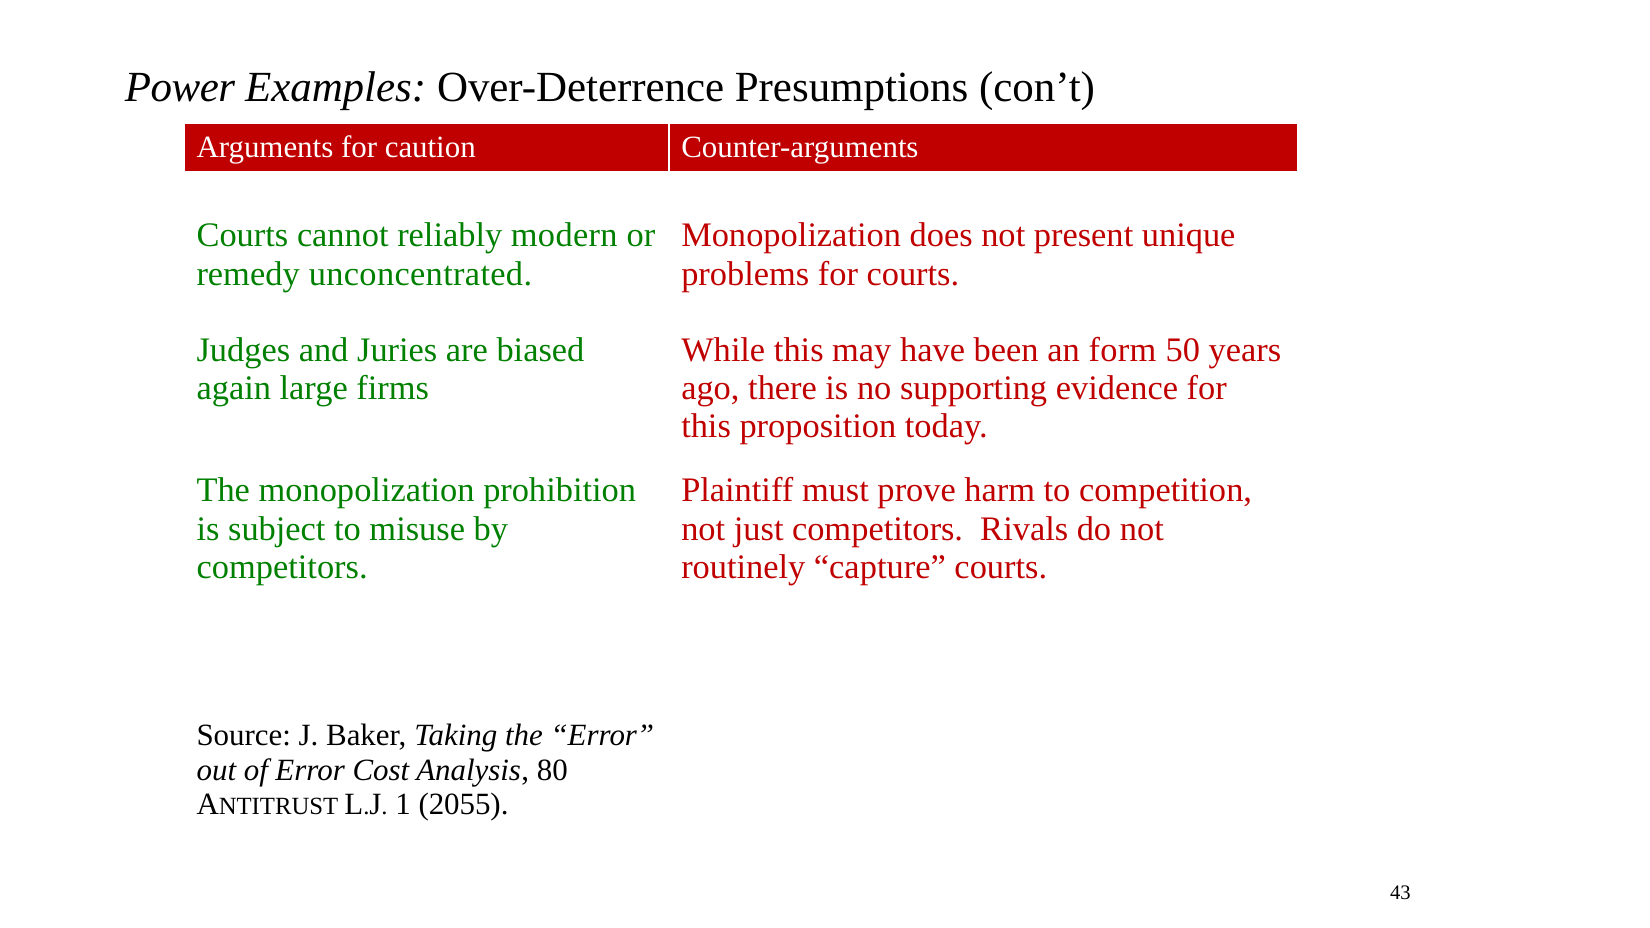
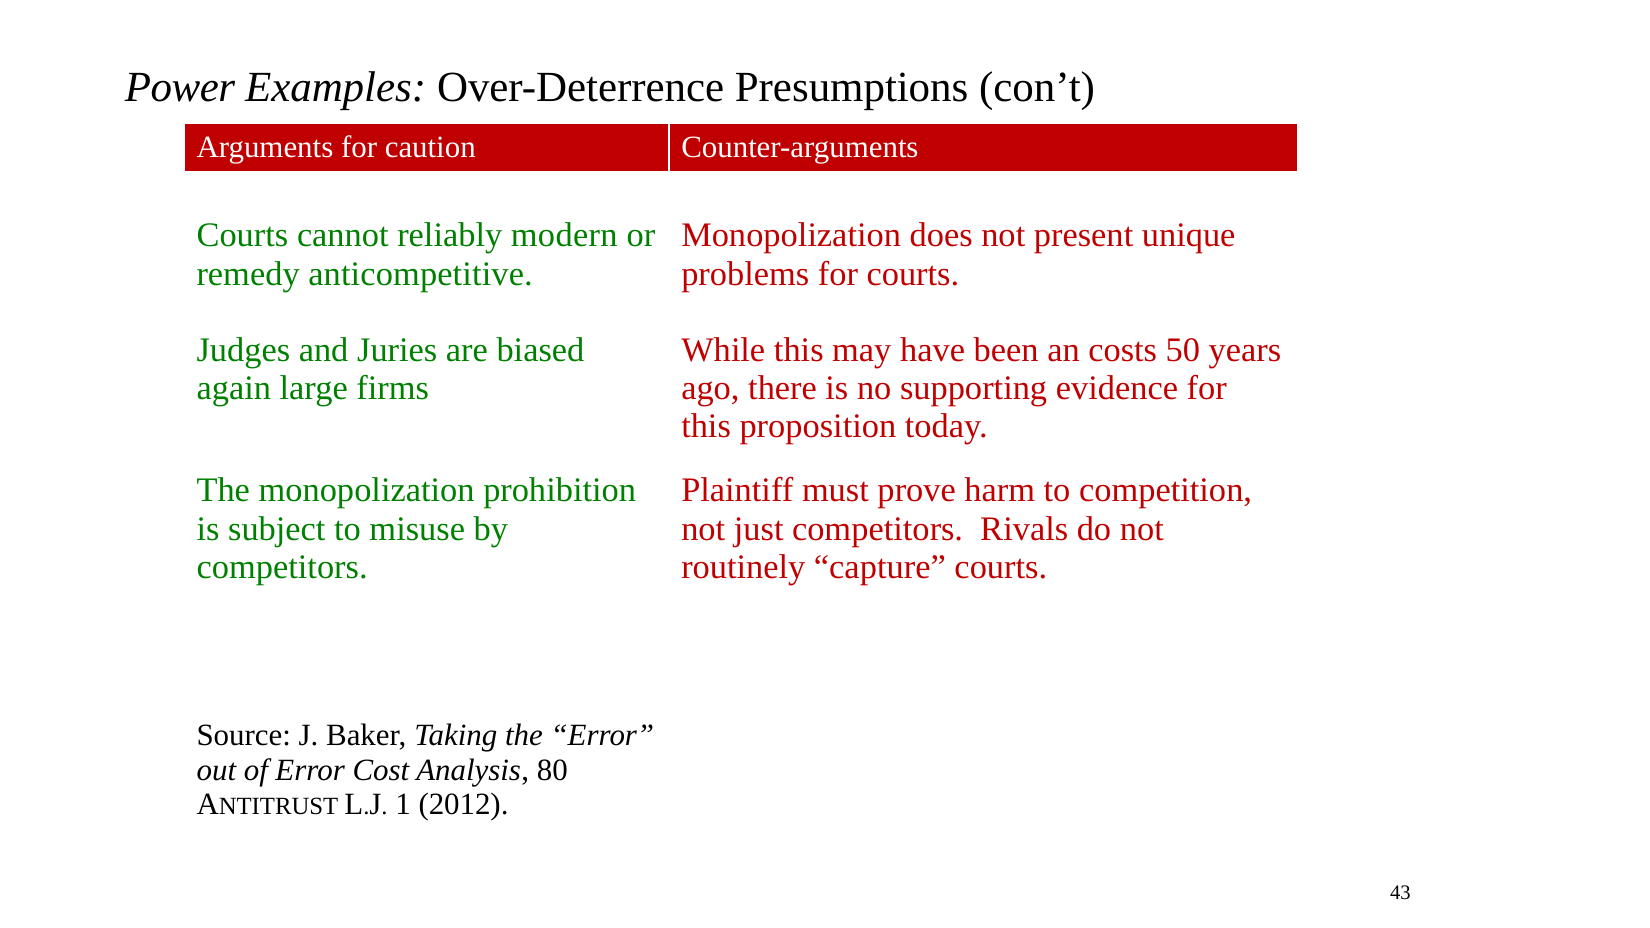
unconcentrated: unconcentrated -> anticompetitive (421, 274)
form: form -> costs (1123, 350)
2055: 2055 -> 2012 (464, 804)
